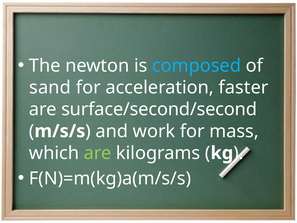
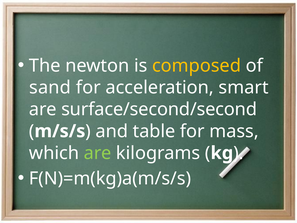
composed colour: light blue -> yellow (197, 66)
faster: faster -> smart (244, 87)
work: work -> table (154, 131)
